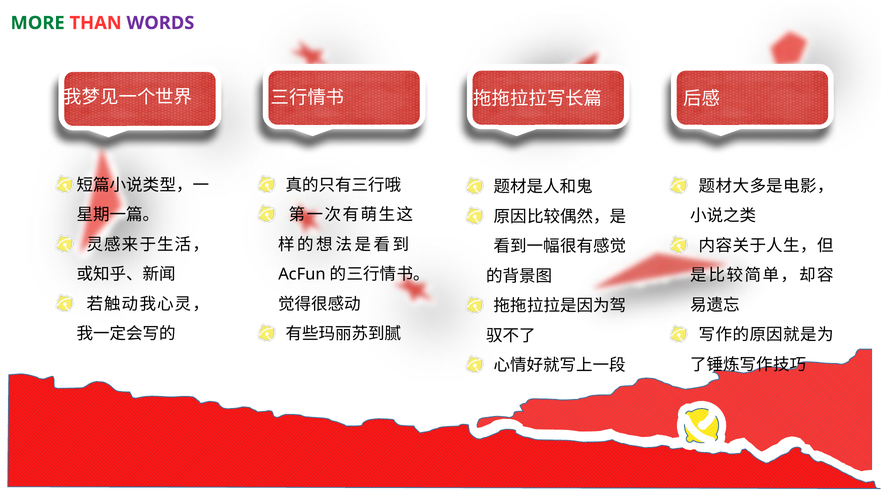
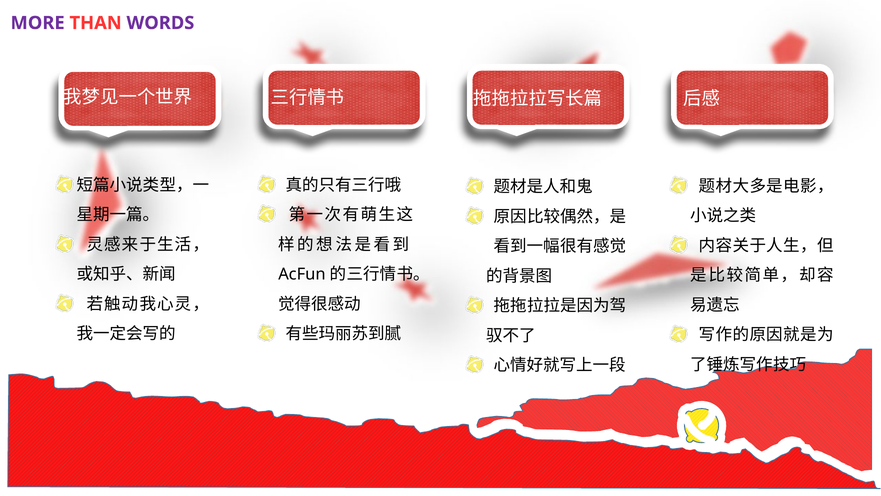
MORE colour: green -> purple (38, 23)
